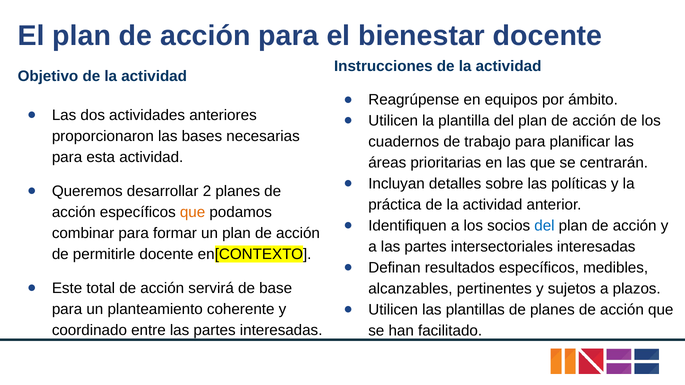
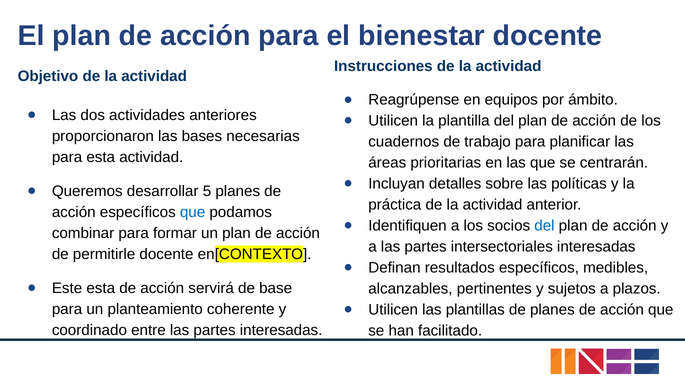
2: 2 -> 5 (207, 191)
que colour: orange -> blue (193, 212)
Este total: total -> esta (101, 289)
